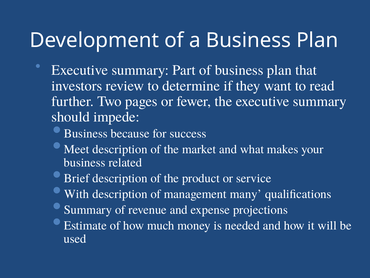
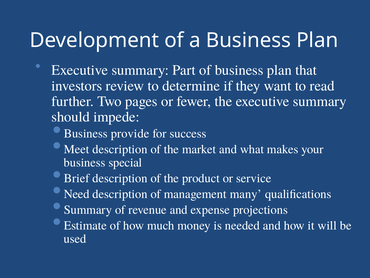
because: because -> provide (130, 133)
related: related -> special (125, 162)
With: With -> Need (77, 194)
